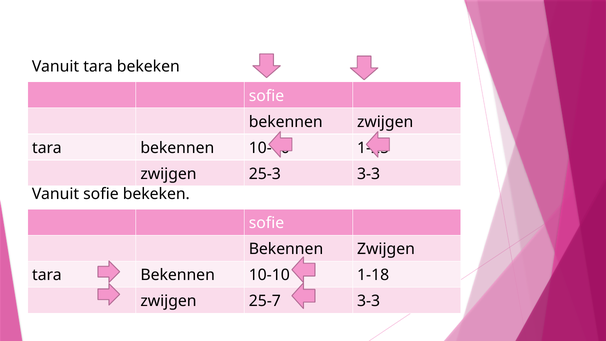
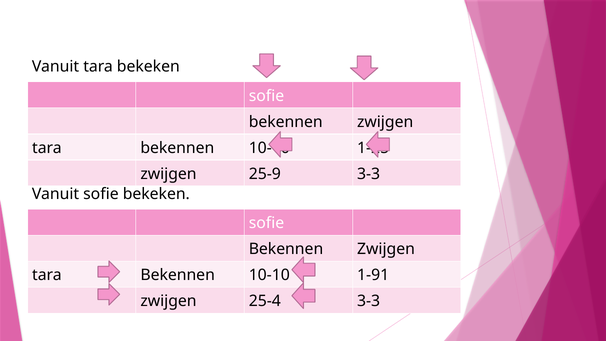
25-3: 25-3 -> 25-9 (265, 174)
1-18: 1-18 -> 1-91 (373, 275)
25-7: 25-7 -> 25-4 (265, 301)
